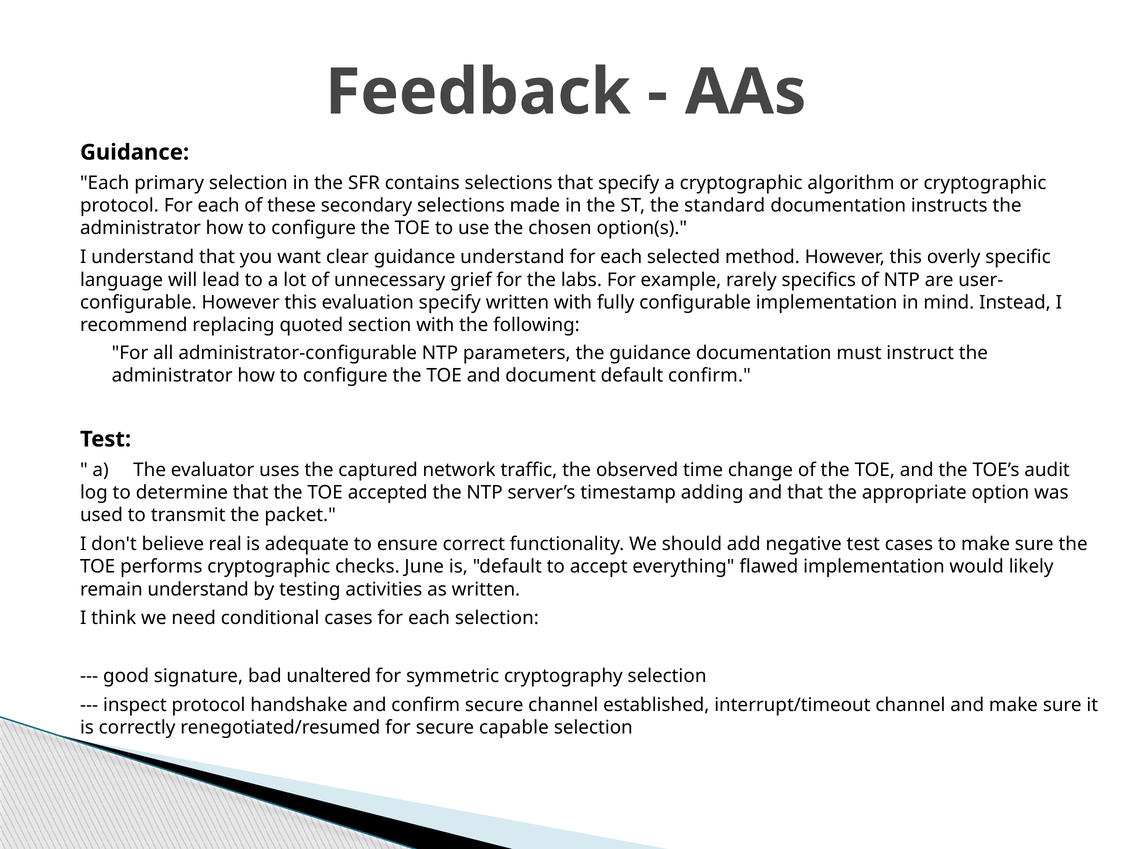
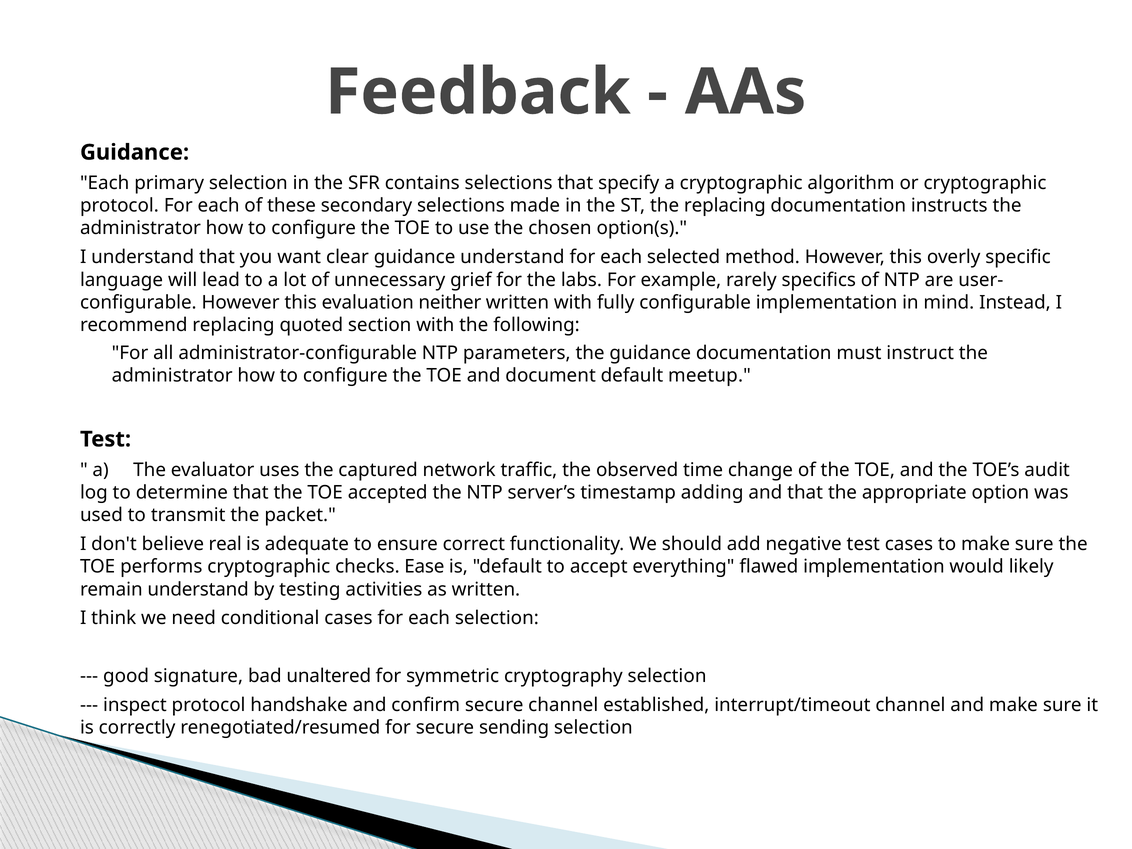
the standard: standard -> replacing (725, 206)
evaluation specify: specify -> neither (450, 302)
default confirm: confirm -> meetup (709, 375)
June: June -> Ease (424, 567)
capable: capable -> sending (514, 728)
